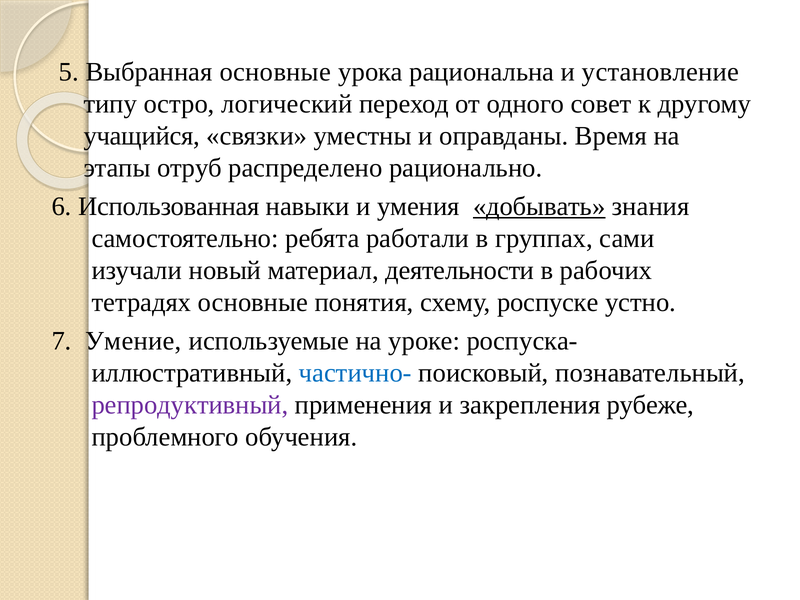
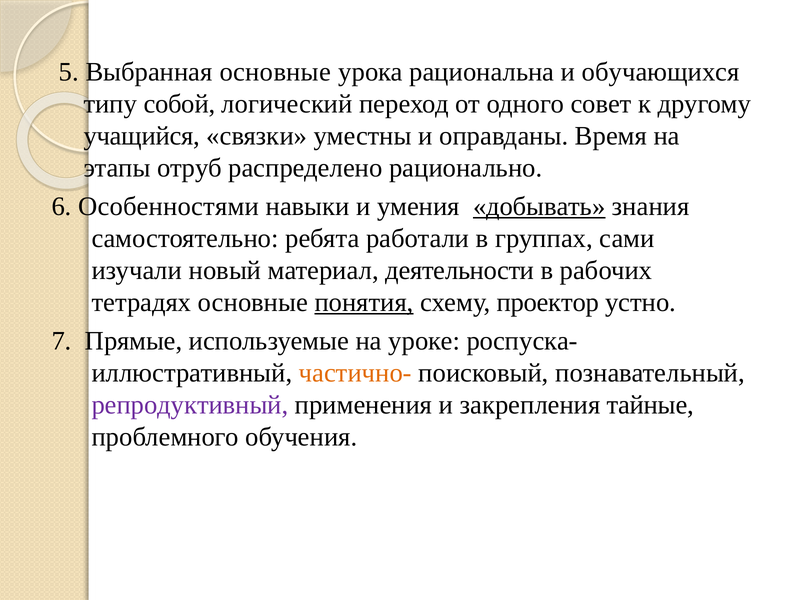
установление: установление -> обучающихся (661, 72)
остро: остро -> собой (179, 104)
Использованная: Использованная -> Особенностями (169, 206)
понятия underline: none -> present (364, 302)
роспуске: роспуске -> проектор (548, 302)
Умение: Умение -> Прямые (134, 341)
частично- colour: blue -> orange (355, 373)
рубеже: рубеже -> тайные (650, 405)
